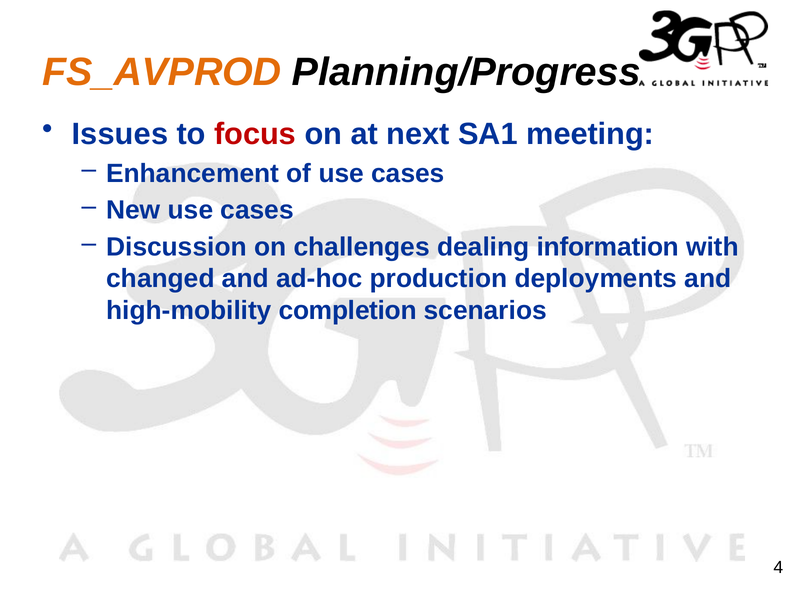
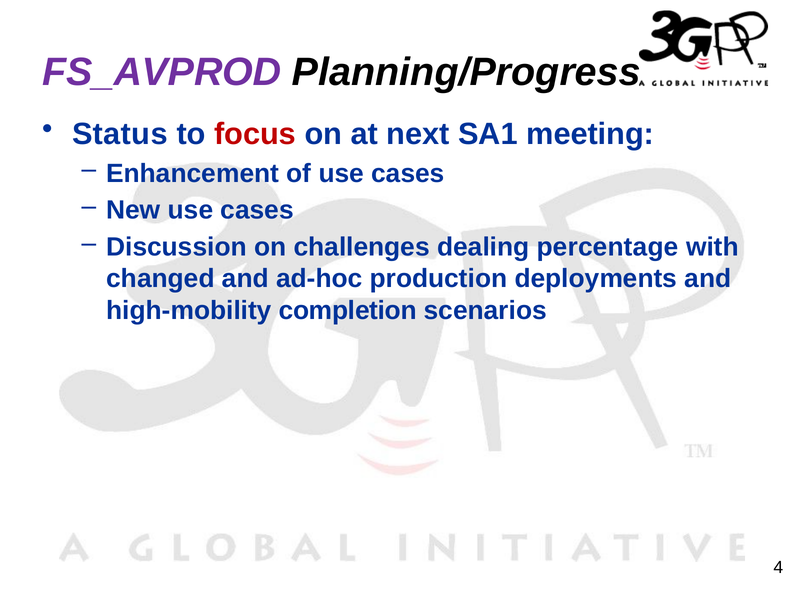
FS_AVPROD colour: orange -> purple (162, 72)
Issues: Issues -> Status (120, 134)
information: information -> percentage (608, 247)
